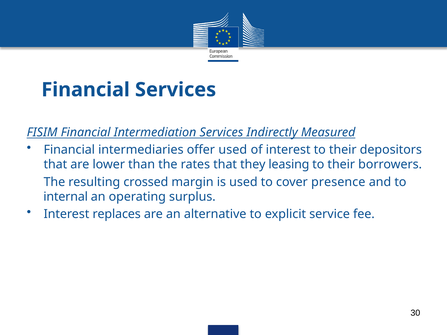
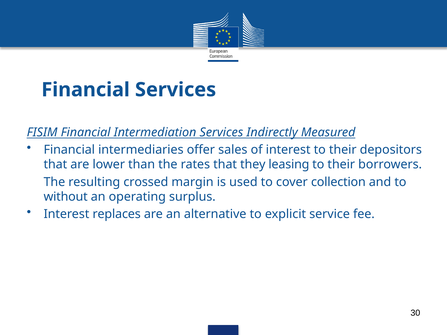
offer used: used -> sales (233, 150)
presence: presence -> collection (338, 182)
internal: internal -> without (66, 197)
